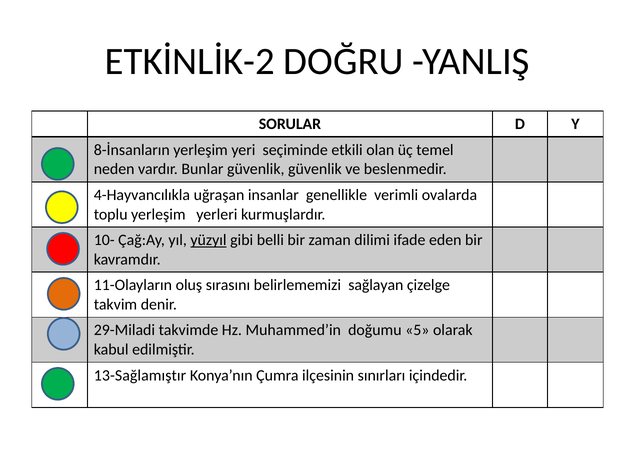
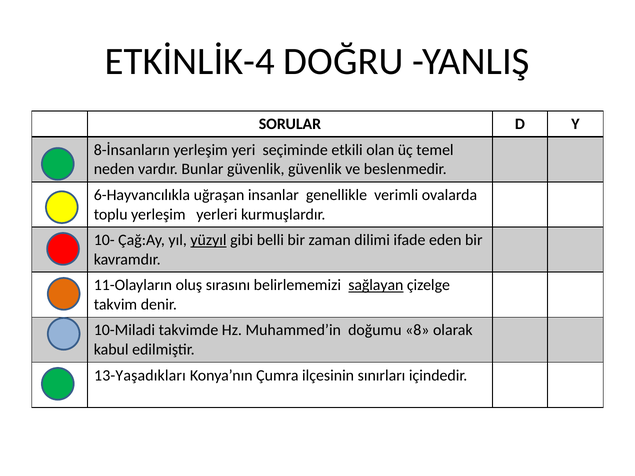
ETKİNLİK-2: ETKİNLİK-2 -> ETKİNLİK-4 (190, 61)
4-Hayvancılıkla: 4-Hayvancılıkla -> 6-Hayvancılıkla (142, 195)
sağlayan underline: none -> present (376, 285)
29-Miladi: 29-Miladi -> 10-Miladi (124, 330)
5: 5 -> 8 (417, 330)
13-Sağlamıştır: 13-Sağlamıştır -> 13-Yaşadıkları (140, 376)
